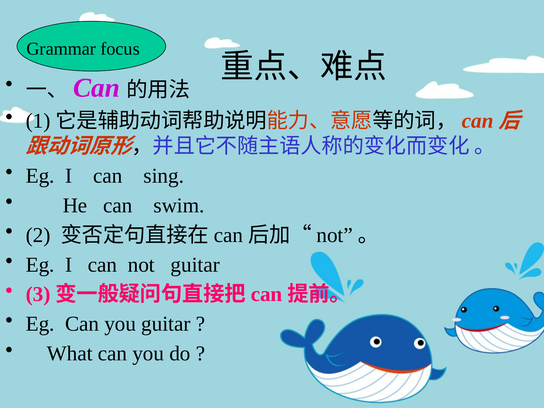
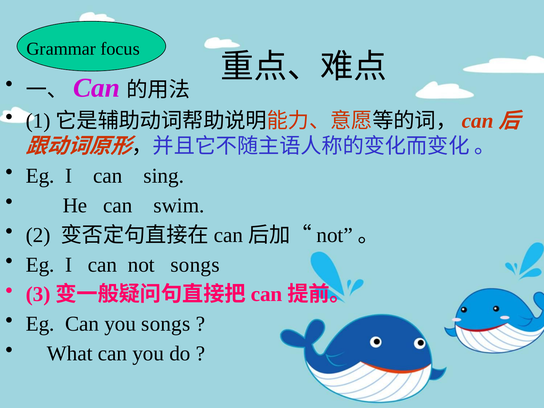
not guitar: guitar -> songs (195, 265)
you guitar: guitar -> songs (166, 324)
